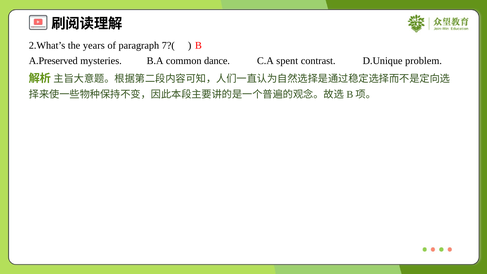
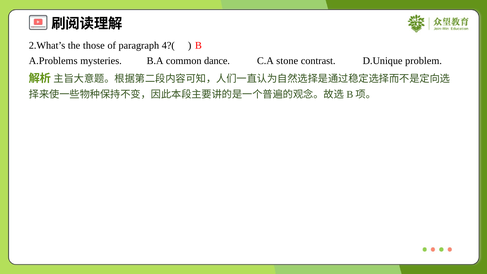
years: years -> those (94, 46)
7?(: 7?( -> 4?( (168, 46)
A.Preserved: A.Preserved -> A.Problems (53, 61)
spent: spent -> stone (287, 61)
